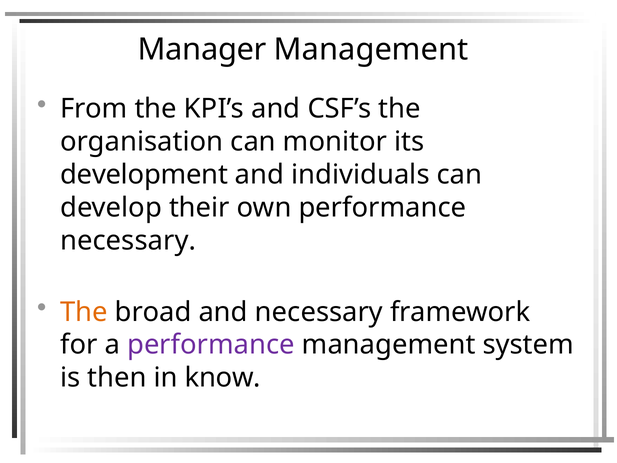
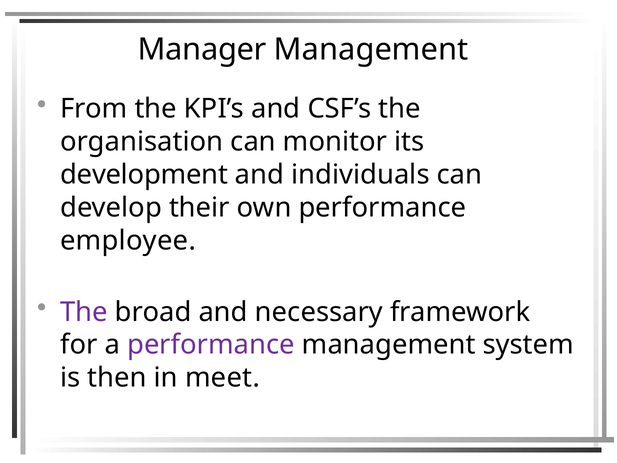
necessary: necessary -> employee (128, 241)
The colour: orange -> purple (84, 312)
know: know -> meet (223, 378)
